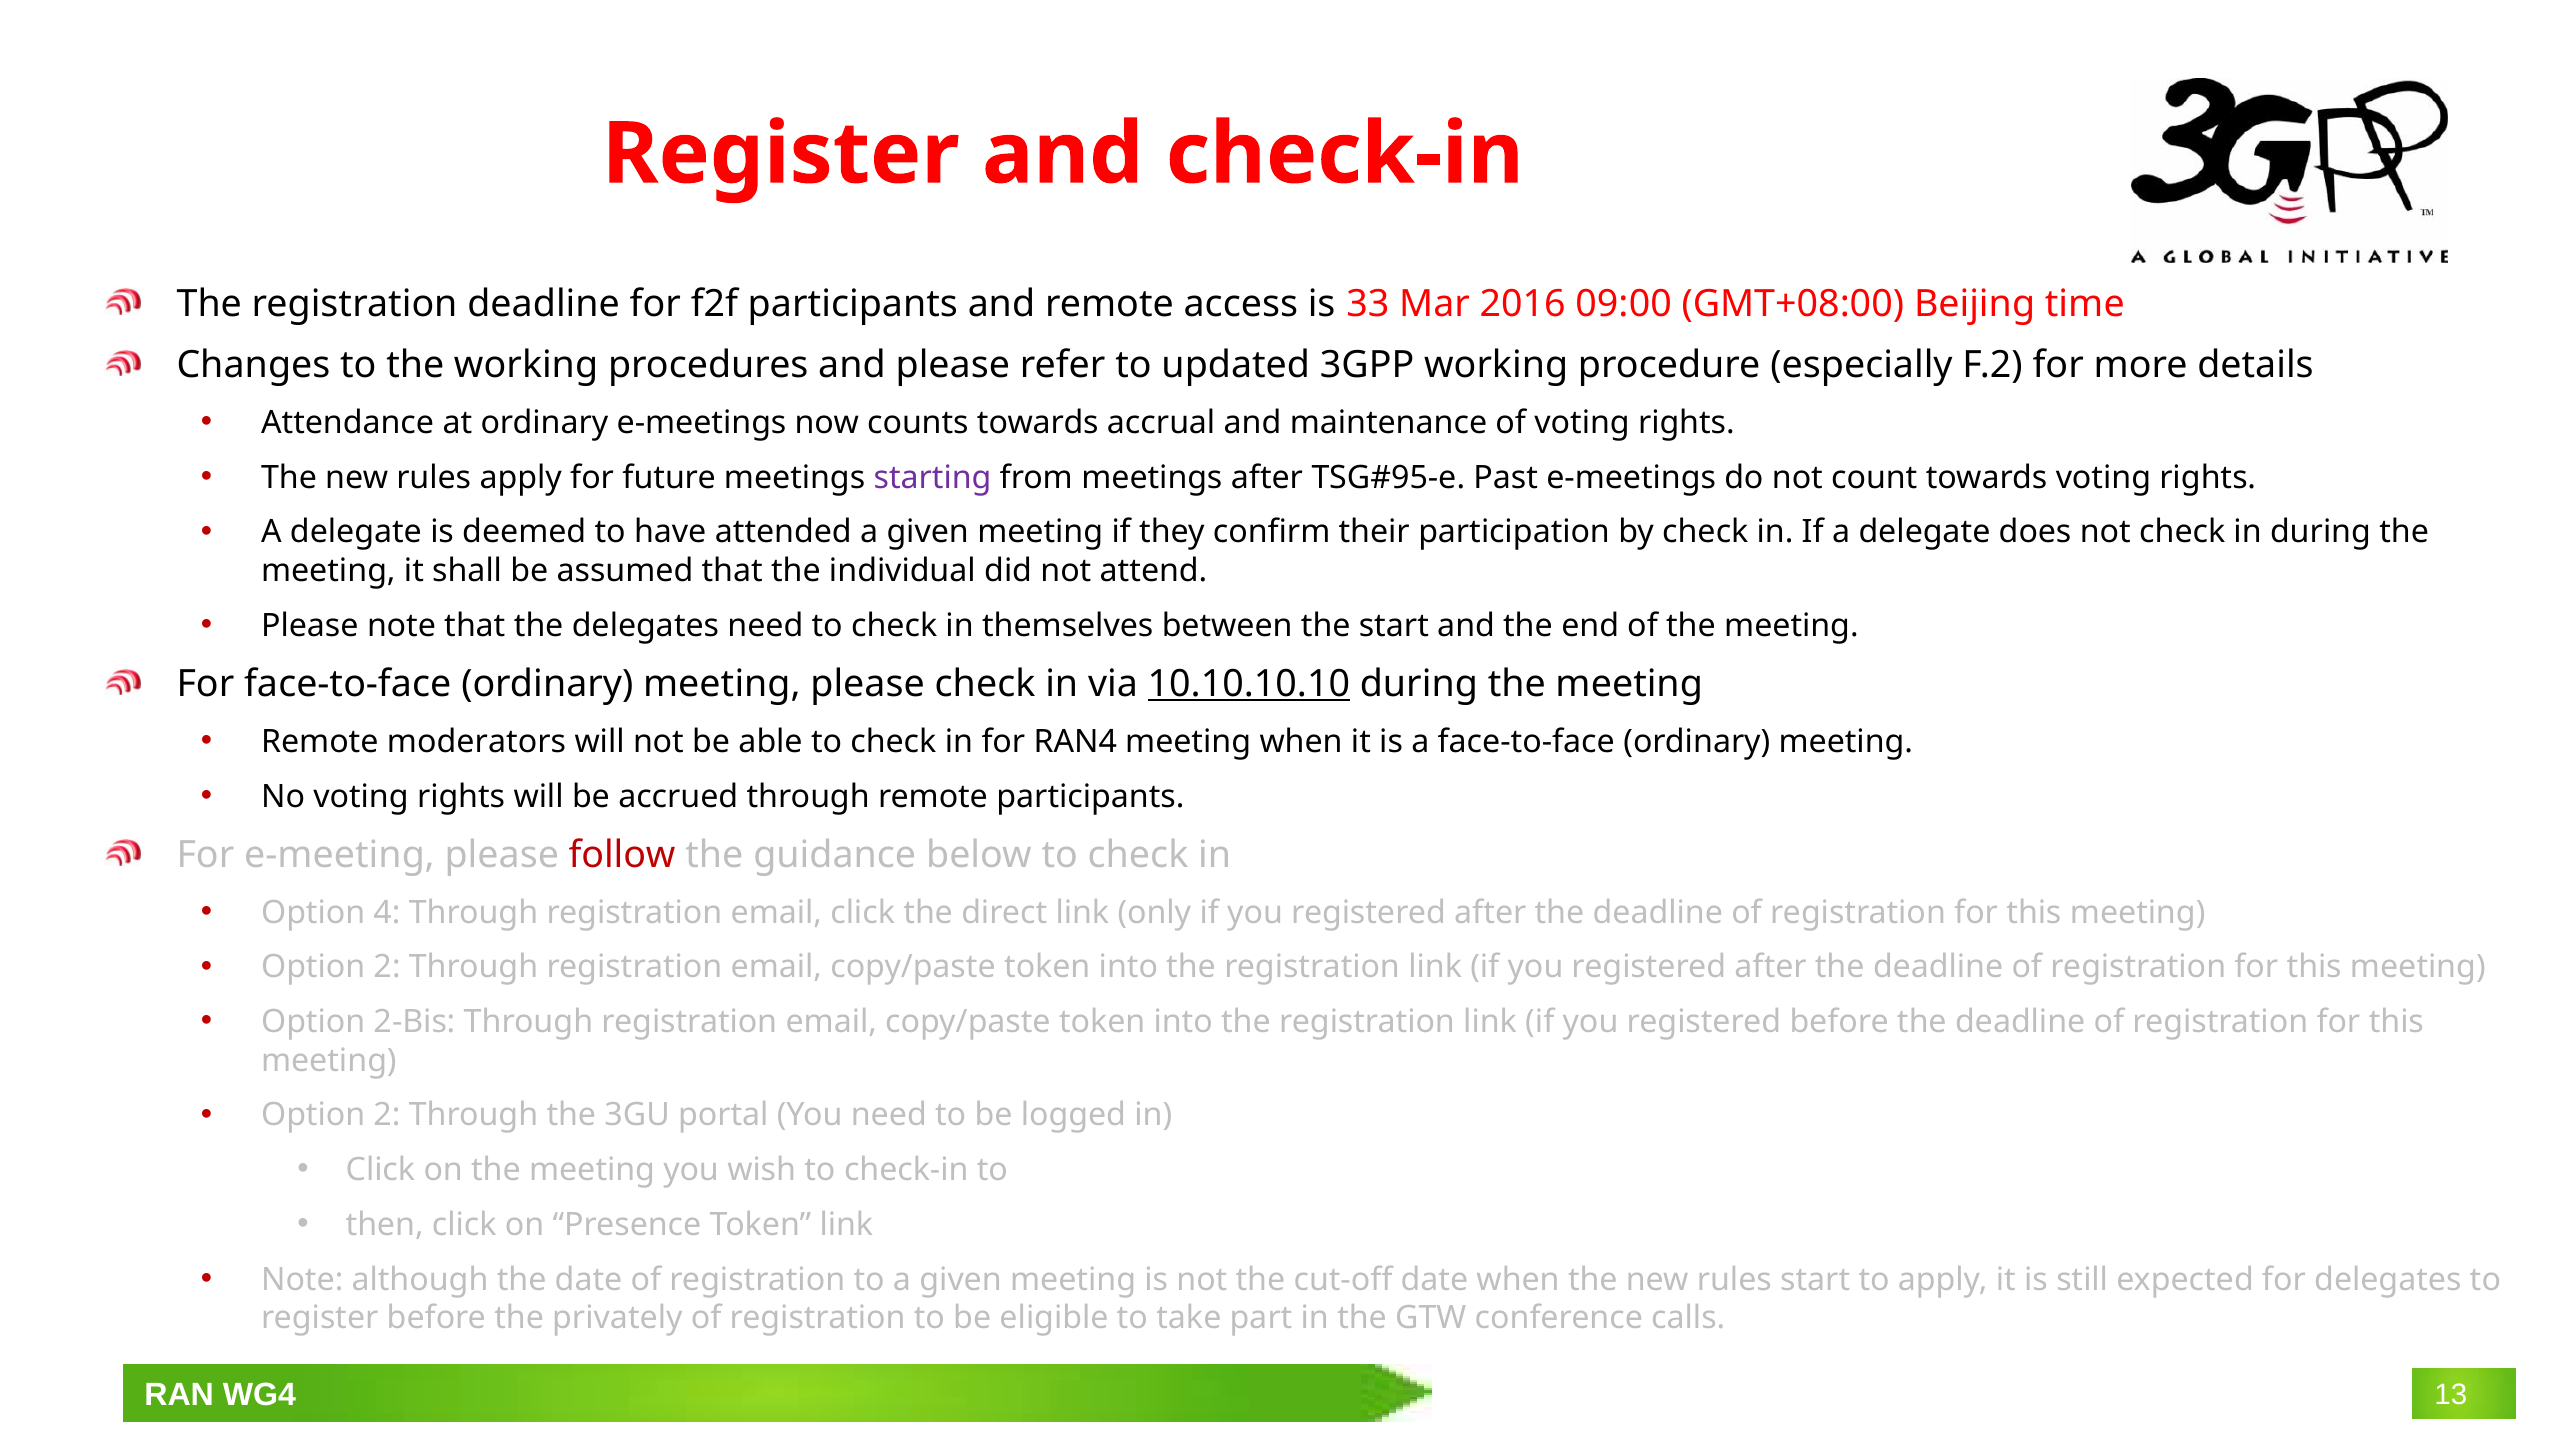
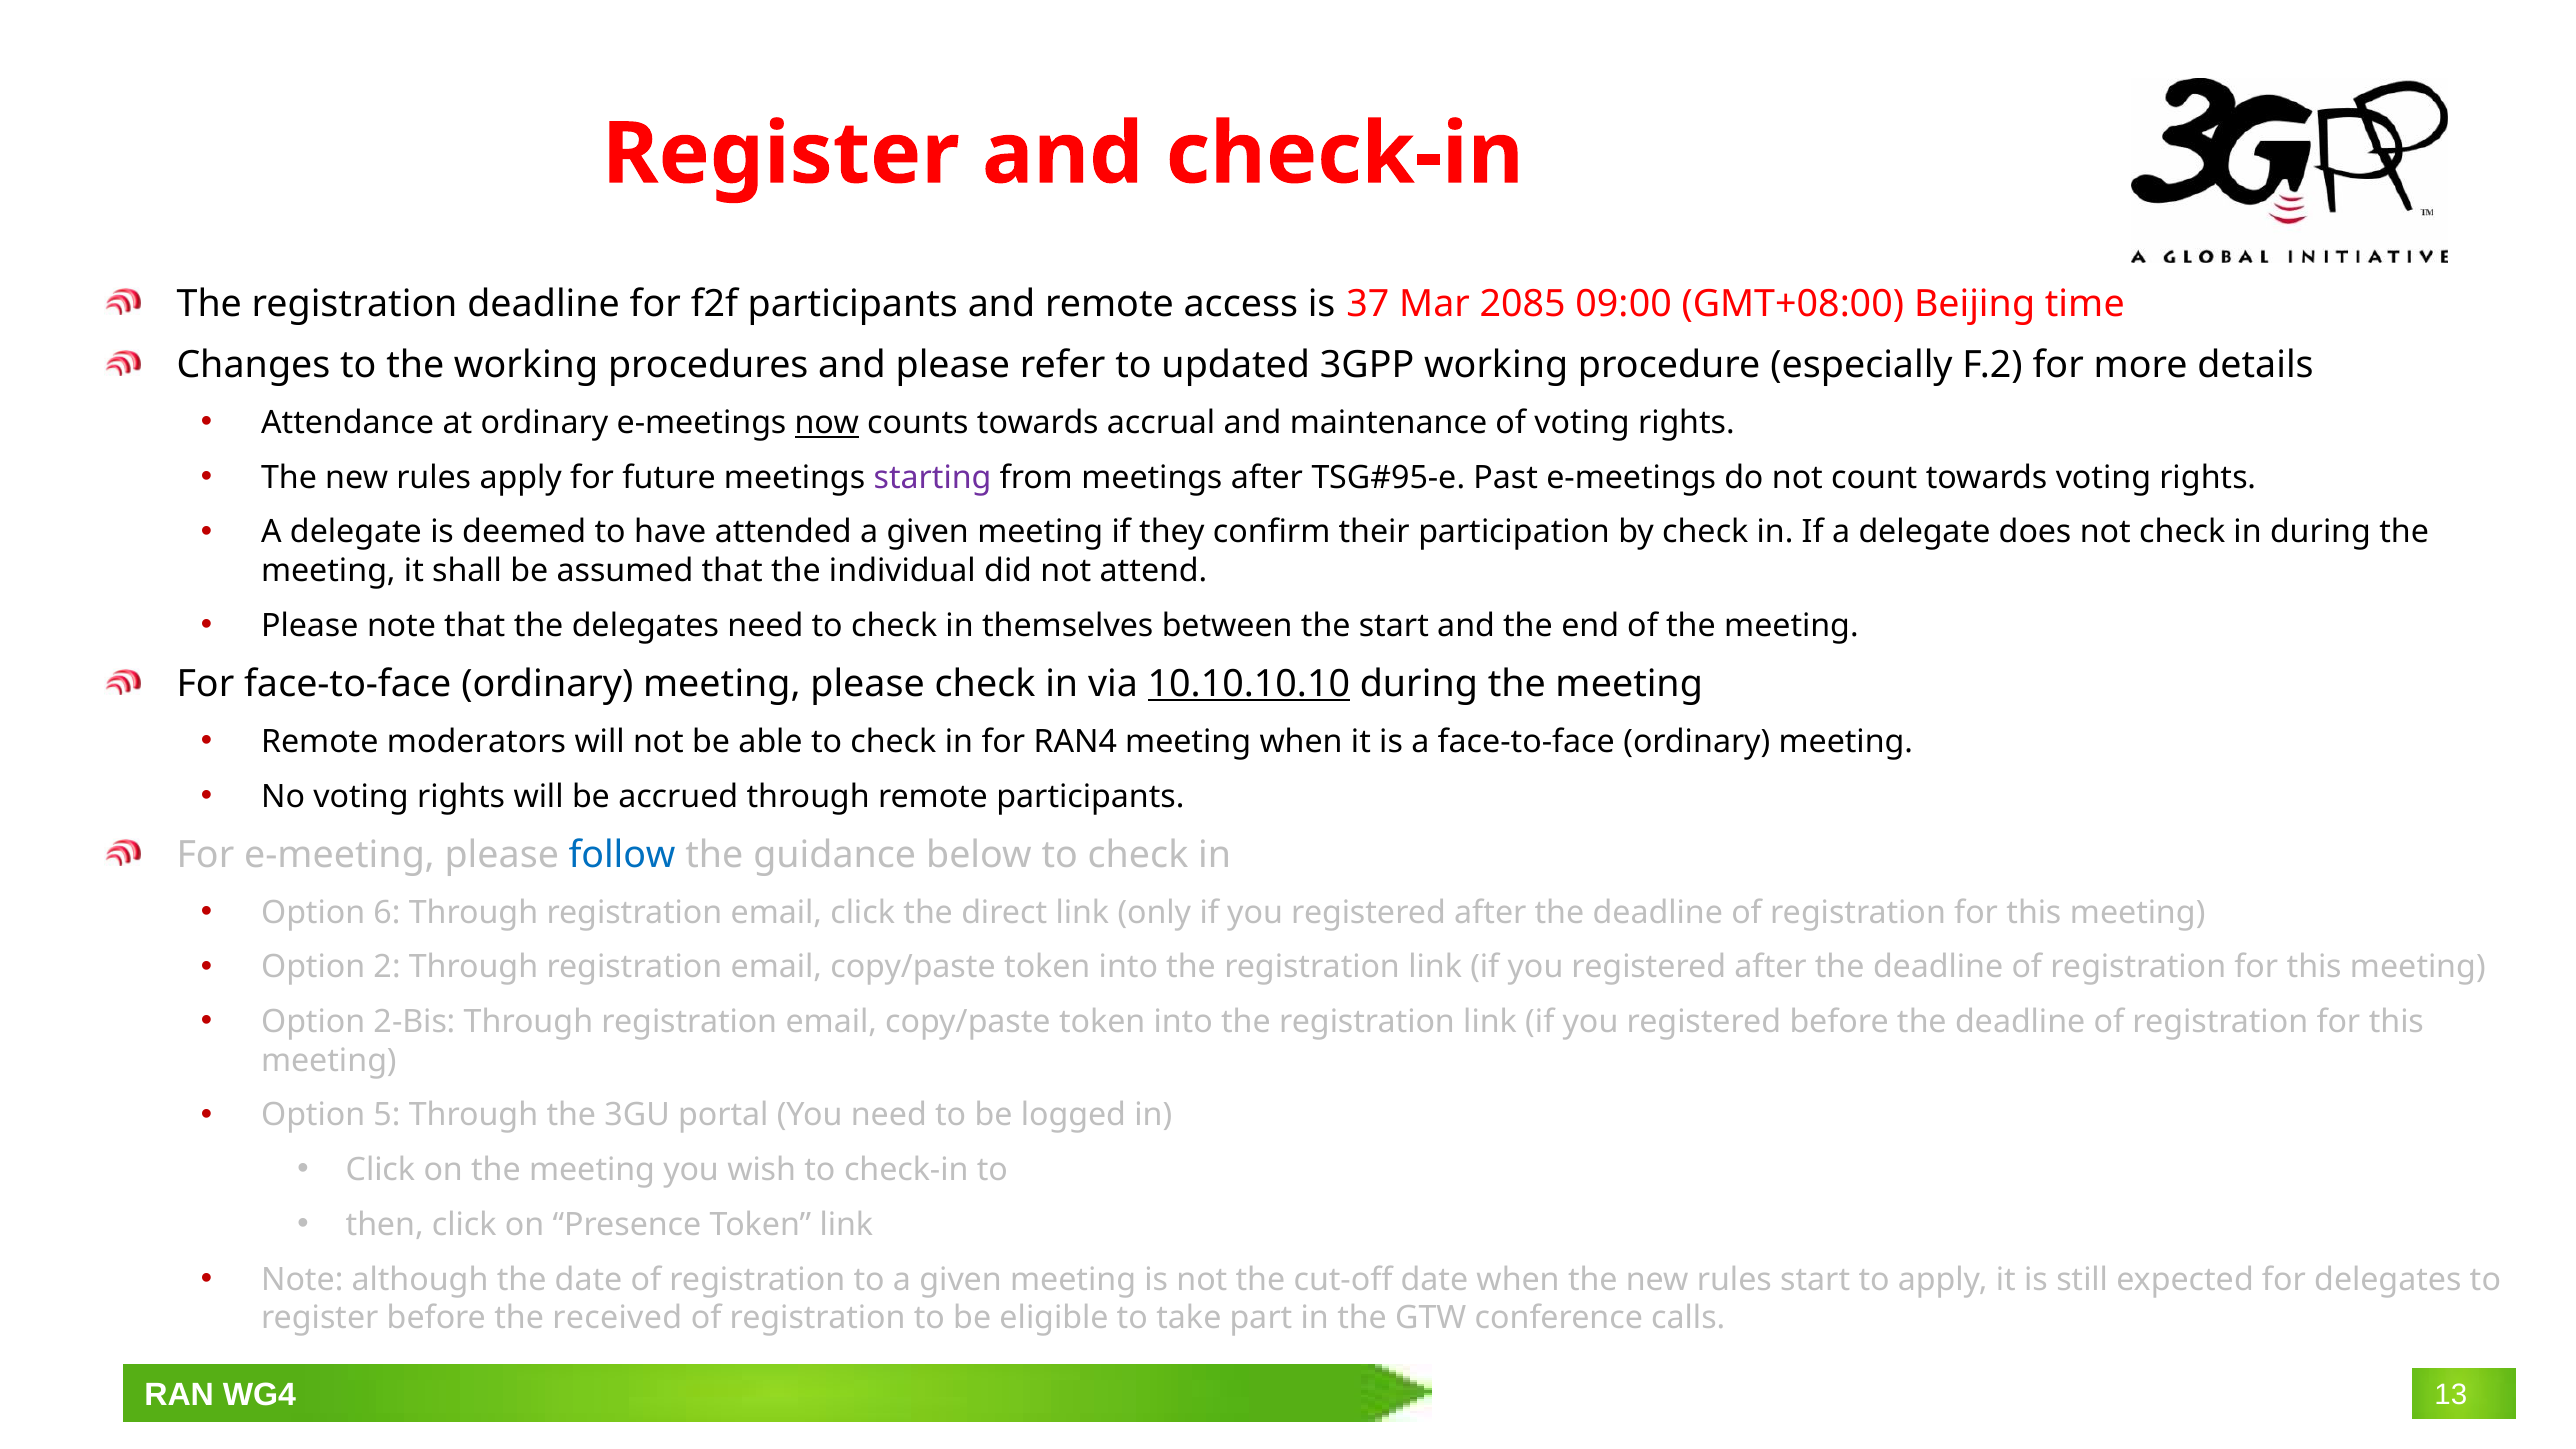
33: 33 -> 37 (1368, 304)
2016: 2016 -> 2085 (1523, 304)
now underline: none -> present (827, 423)
follow colour: red -> blue (622, 855)
4: 4 -> 6 (387, 912)
2: 2 -> 5 (387, 1115)
privately: privately -> received (617, 1318)
